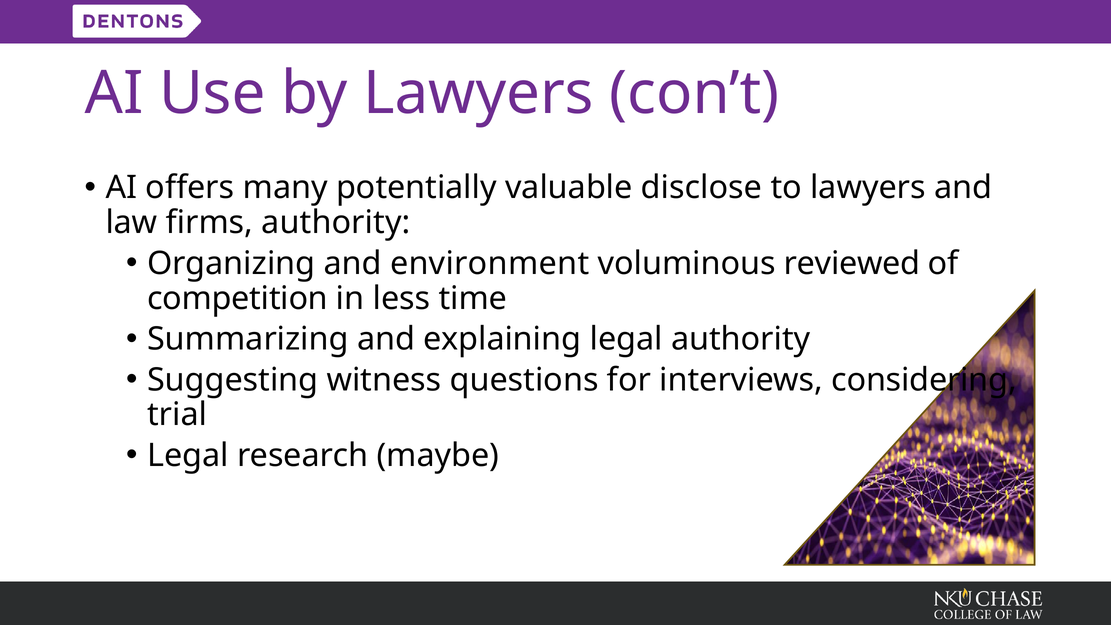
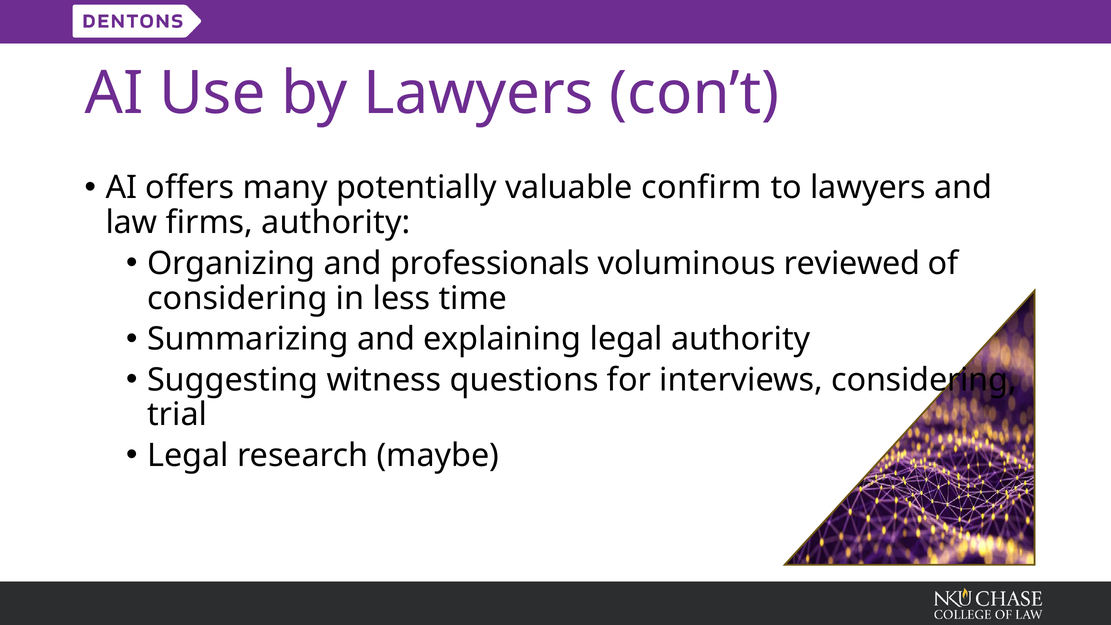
disclose: disclose -> confirm (701, 188)
environment: environment -> professionals (490, 263)
competition: competition -> considering (237, 298)
